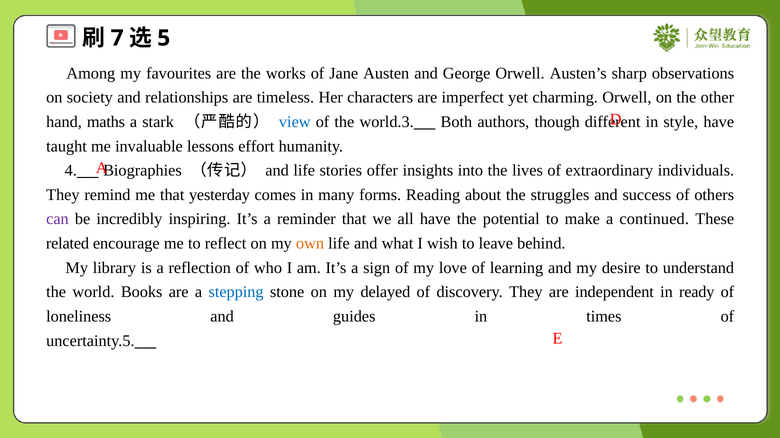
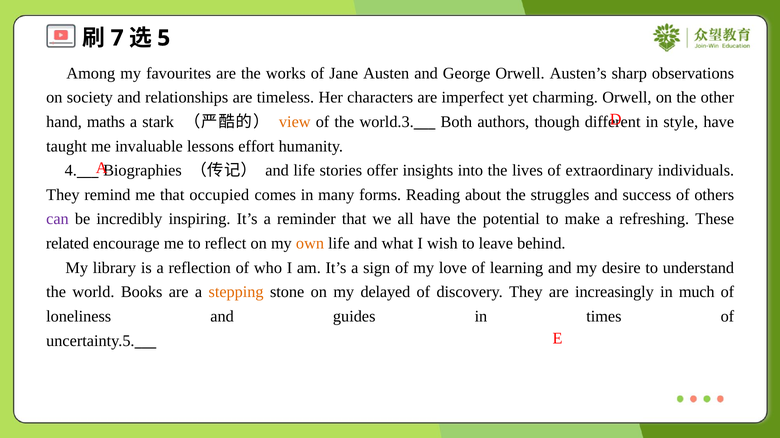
view colour: blue -> orange (295, 122)
yesterday: yesterday -> occupied (219, 195)
continued: continued -> refreshing (654, 220)
stepping colour: blue -> orange (236, 293)
independent: independent -> increasingly (614, 293)
ready: ready -> much (697, 293)
